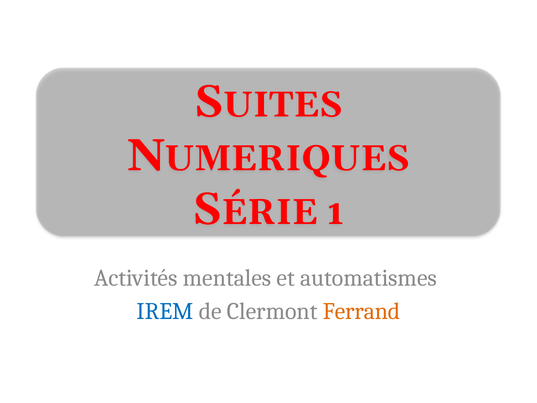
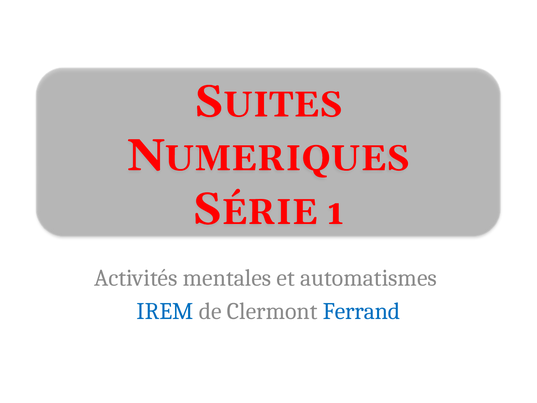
Ferrand colour: orange -> blue (362, 311)
